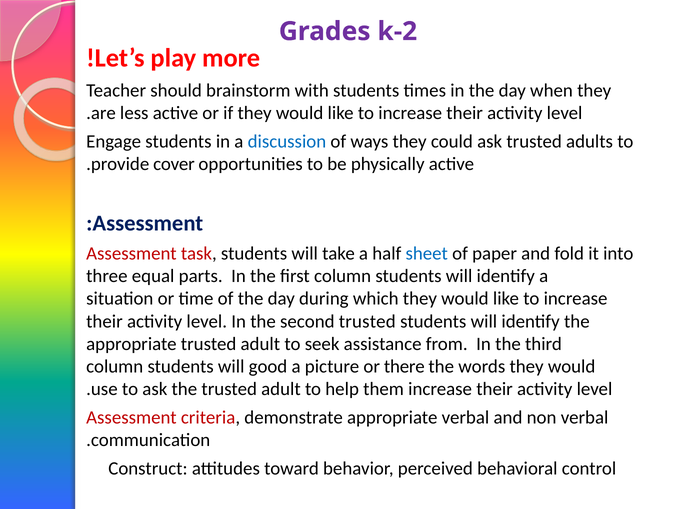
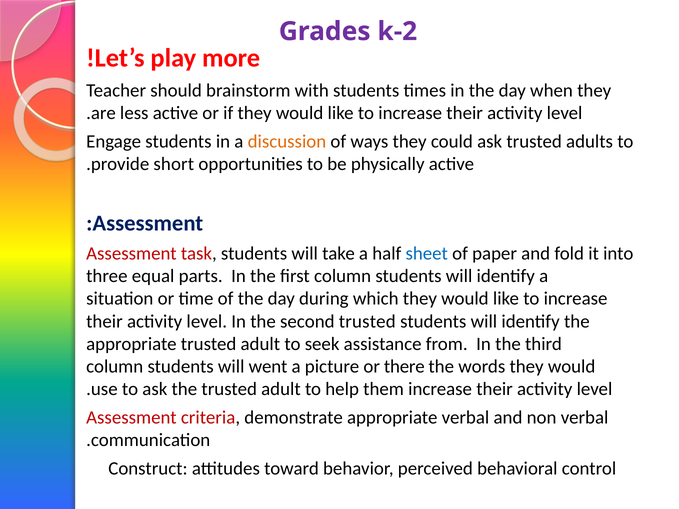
discussion colour: blue -> orange (287, 141)
cover: cover -> short (174, 164)
good: good -> went (268, 367)
